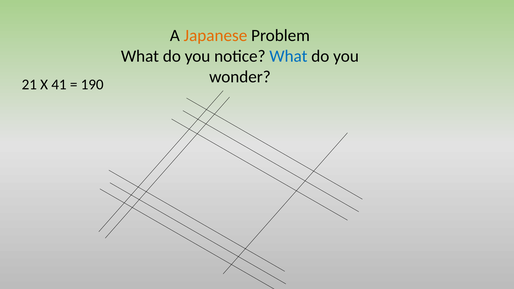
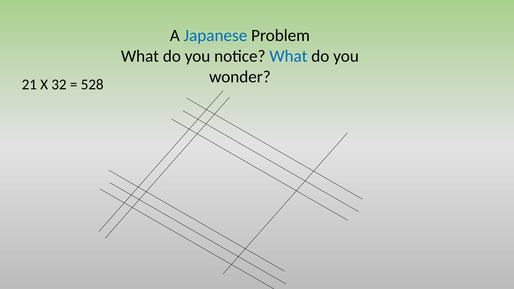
Japanese colour: orange -> blue (215, 36)
41: 41 -> 32 (59, 85)
190: 190 -> 528 (92, 85)
